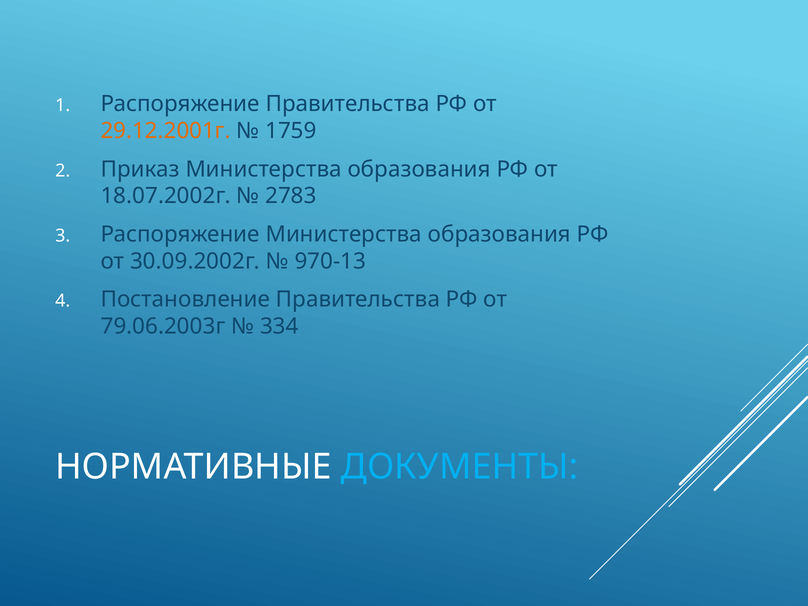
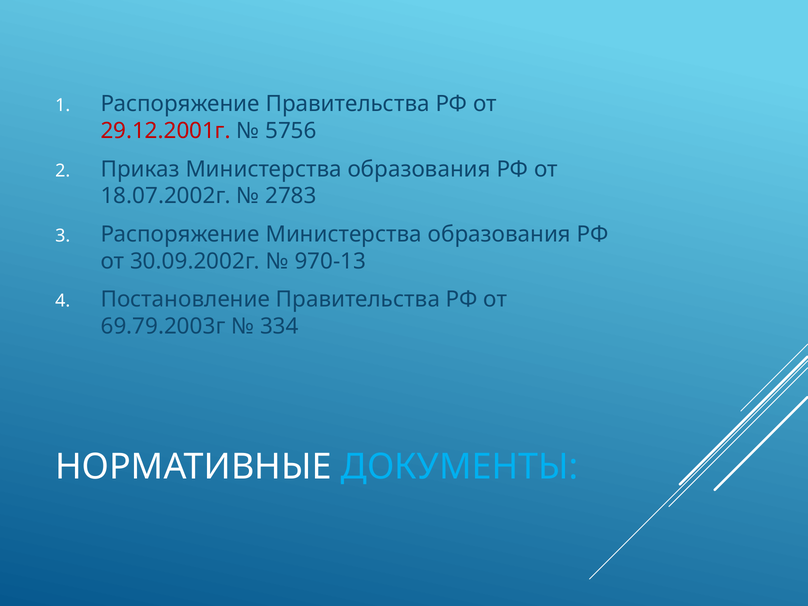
29.12.2001г colour: orange -> red (166, 131)
1759: 1759 -> 5756 (291, 131)
79.06.2003г: 79.06.2003г -> 69.79.2003г (163, 326)
